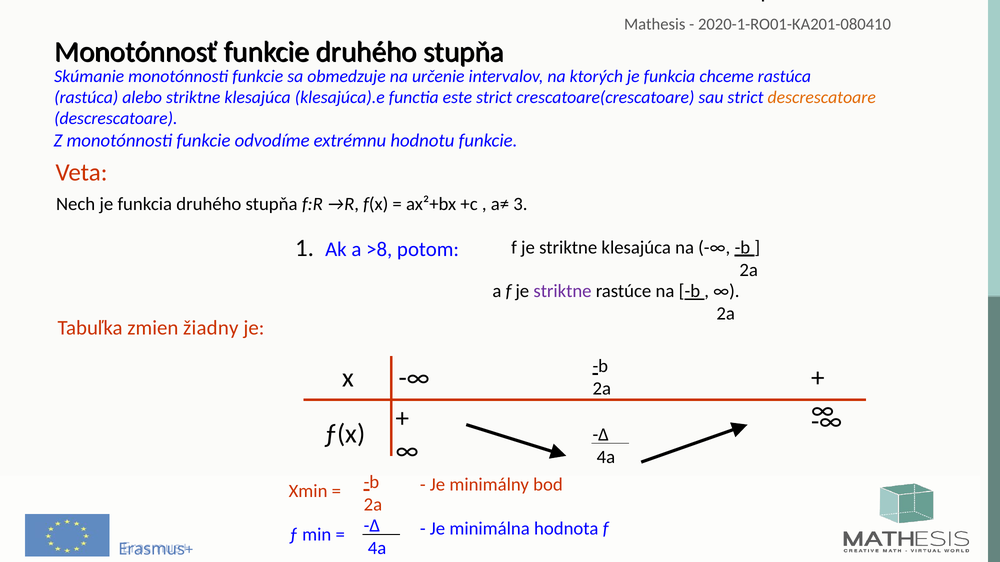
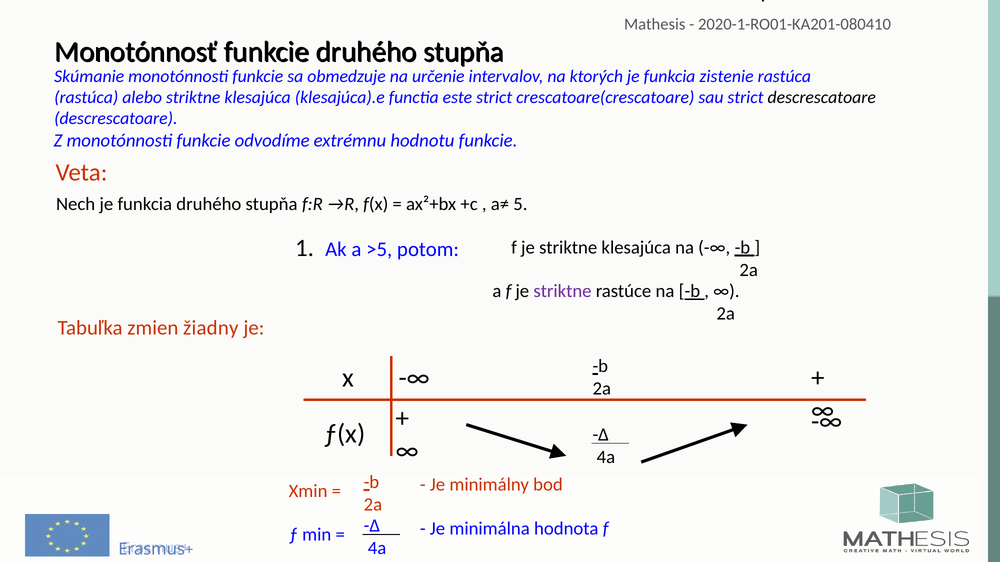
chceme: chceme -> zistenie (727, 76)
descrescatoare colour: orange -> black (822, 97)
3: 3 -> 5 (520, 204)
>8: >8 -> >5 (379, 249)
